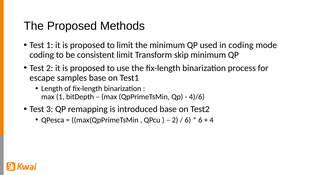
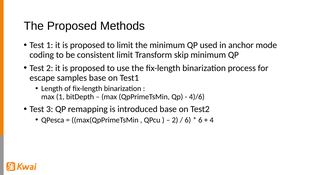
in coding: coding -> anchor (241, 45)
